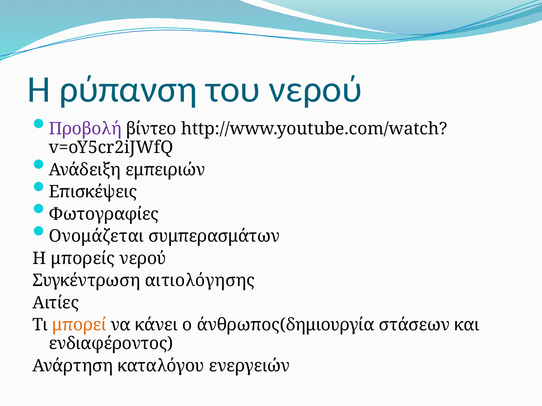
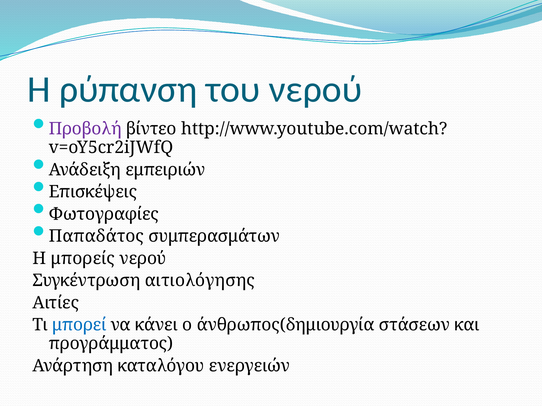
Ονομάζεται: Ονομάζεται -> Παπαδάτος (96, 236)
μπορεί colour: orange -> blue (79, 325)
ενδιαφέροντος: ενδιαφέροντος -> προγράμματος (111, 344)
